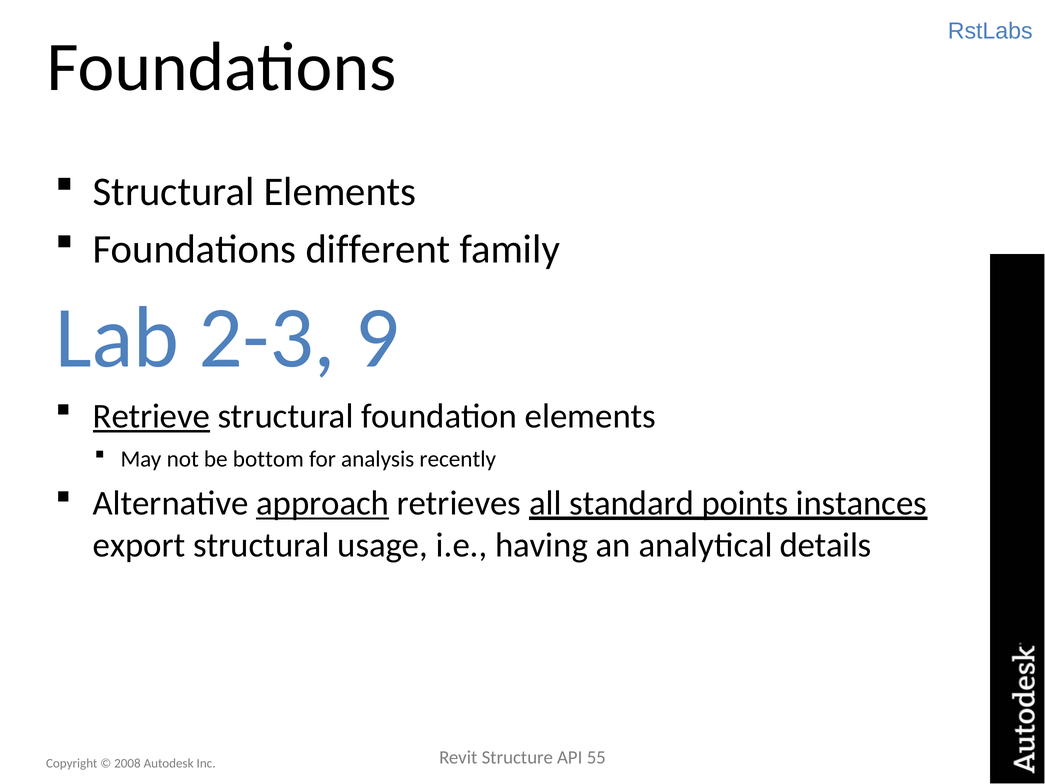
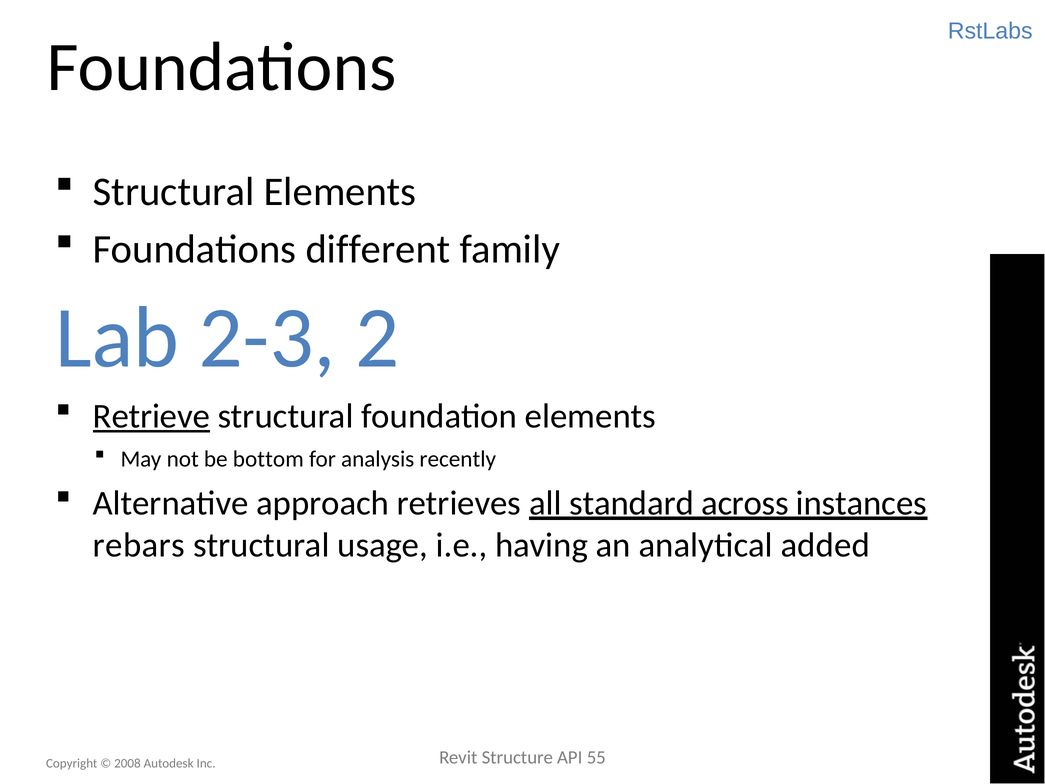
9: 9 -> 2 (377, 338)
approach underline: present -> none (323, 503)
points: points -> across (745, 503)
export: export -> rebars (139, 545)
details: details -> added (825, 545)
